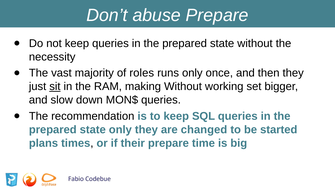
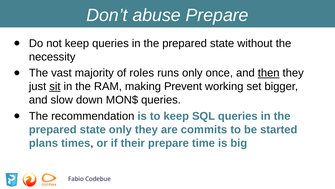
then underline: none -> present (269, 73)
making Without: Without -> Prevent (183, 86)
changed: changed -> commits (204, 129)
